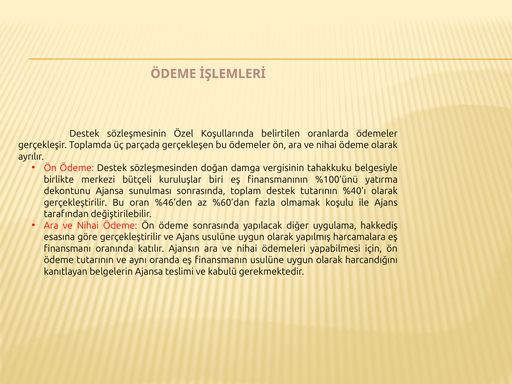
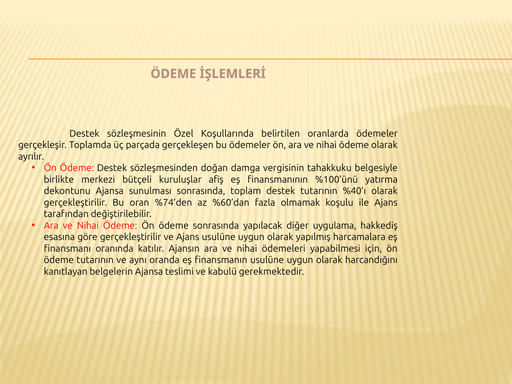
biri: biri -> afiş (216, 180)
%46’den: %46’den -> %74’den (173, 203)
